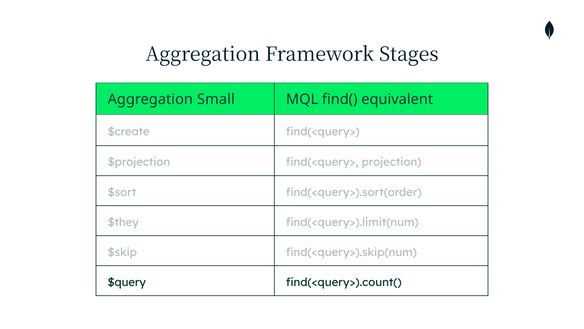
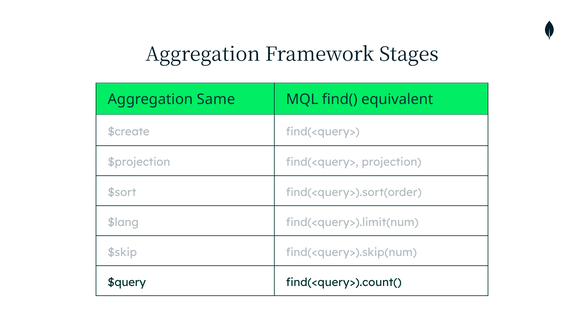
Small: Small -> Same (216, 99)
$they: $they -> $lang (123, 222)
